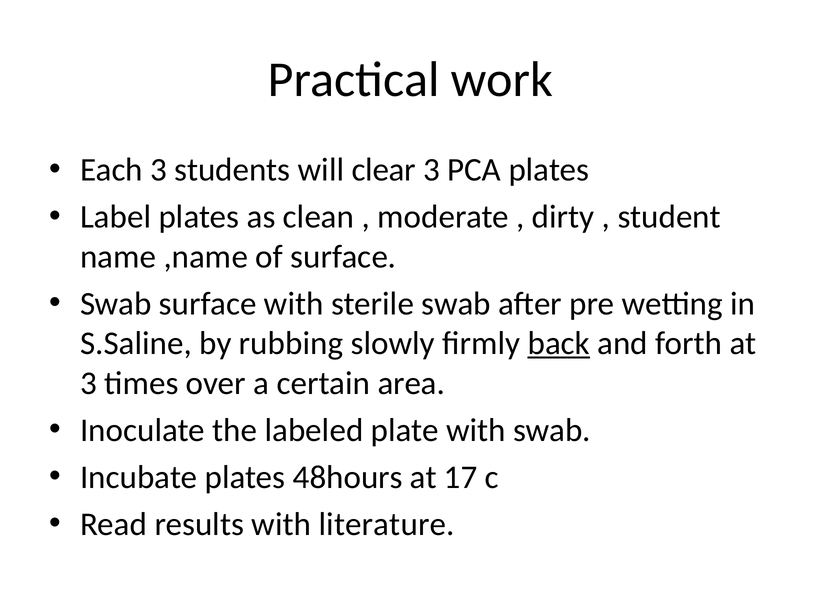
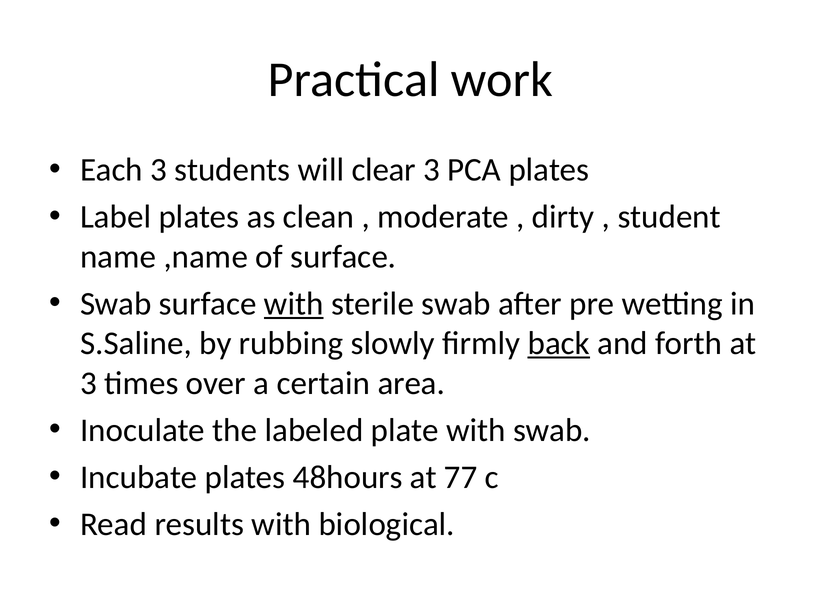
with underline: none -> present (294, 304)
17: 17 -> 77 (461, 477)
literature: literature -> biological (387, 524)
